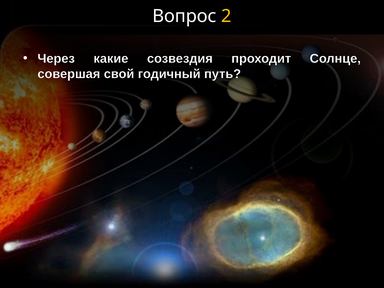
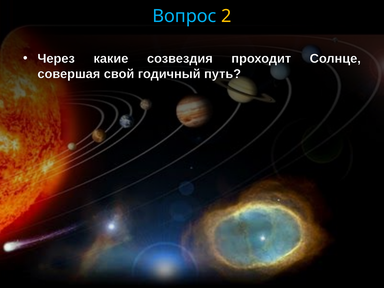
Вопрос colour: white -> light blue (184, 16)
